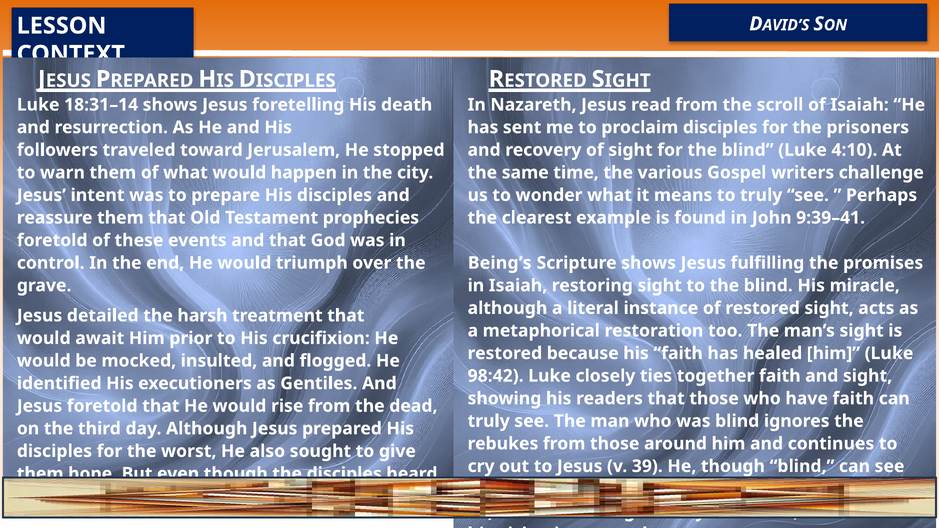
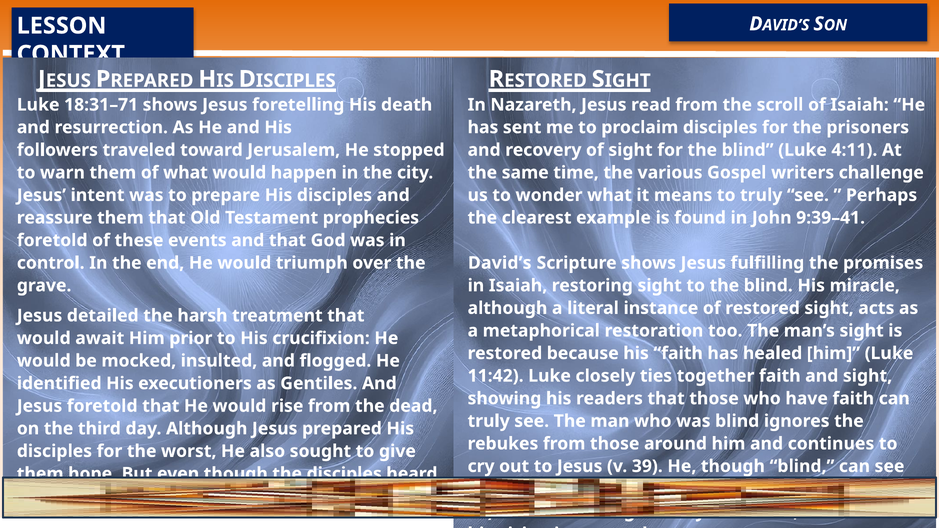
18:31–14: 18:31–14 -> 18:31–71 (101, 105)
4:10: 4:10 -> 4:11 (854, 150)
Being’s: Being’s -> David’s (500, 263)
98:42: 98:42 -> 11:42 (496, 376)
